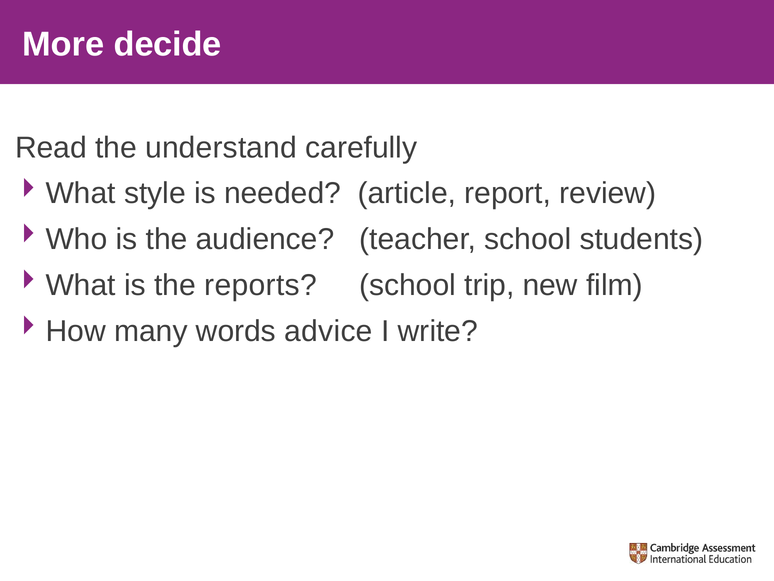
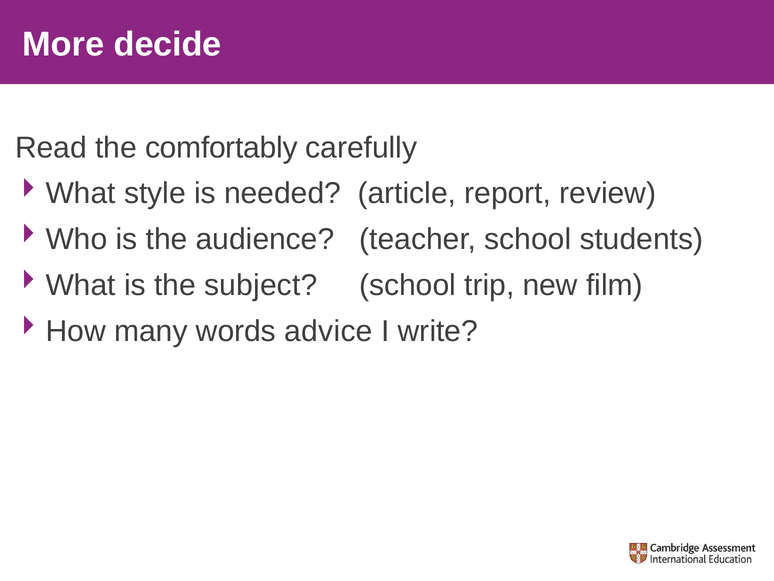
understand: understand -> comfortably (221, 147)
reports: reports -> subject (261, 285)
